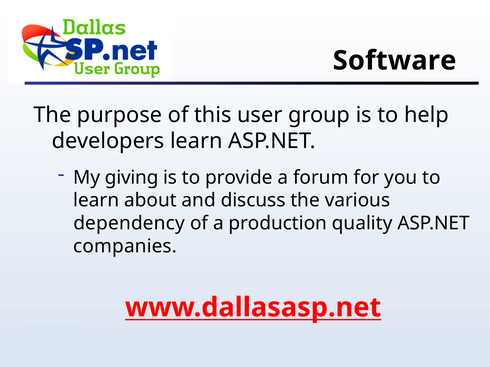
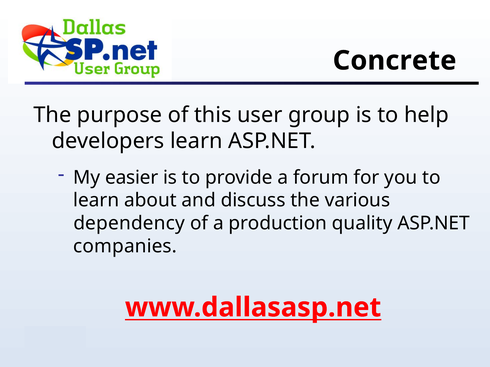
Software: Software -> Concrete (395, 61)
giving: giving -> easier (132, 178)
